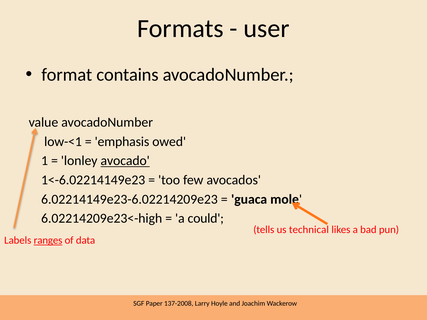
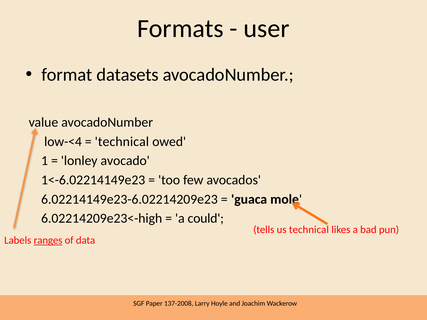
contains: contains -> datasets (128, 75)
low-<1: low-<1 -> low-<4 (63, 142)
emphasis: emphasis -> technical (122, 142)
avocado underline: present -> none (125, 161)
